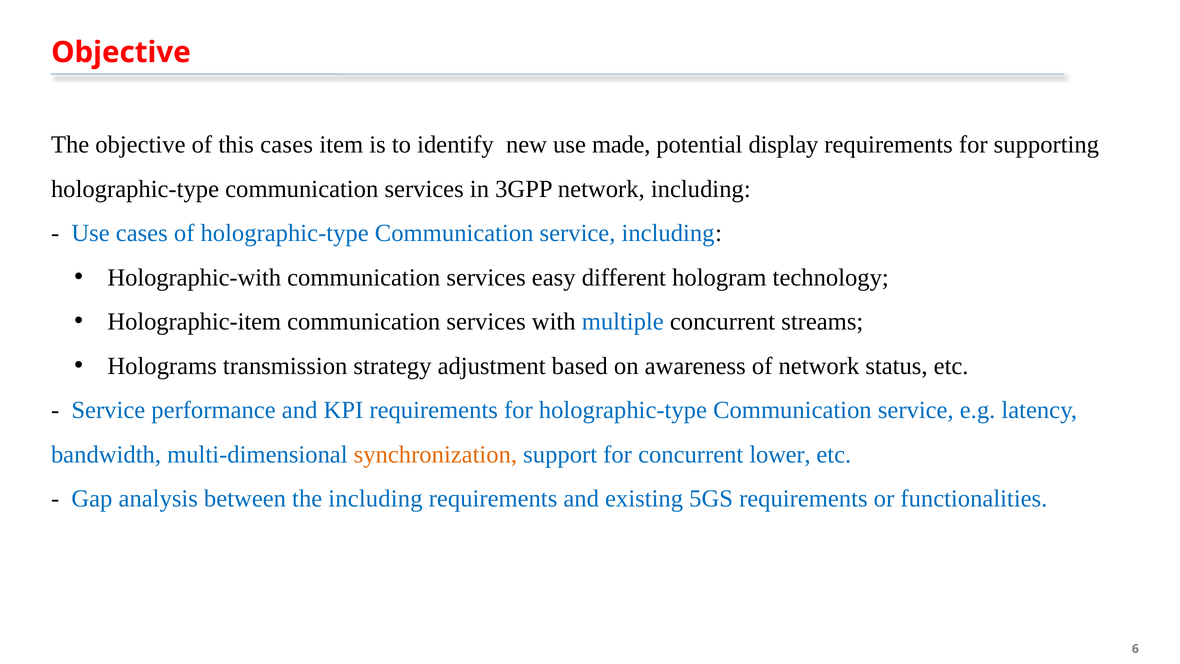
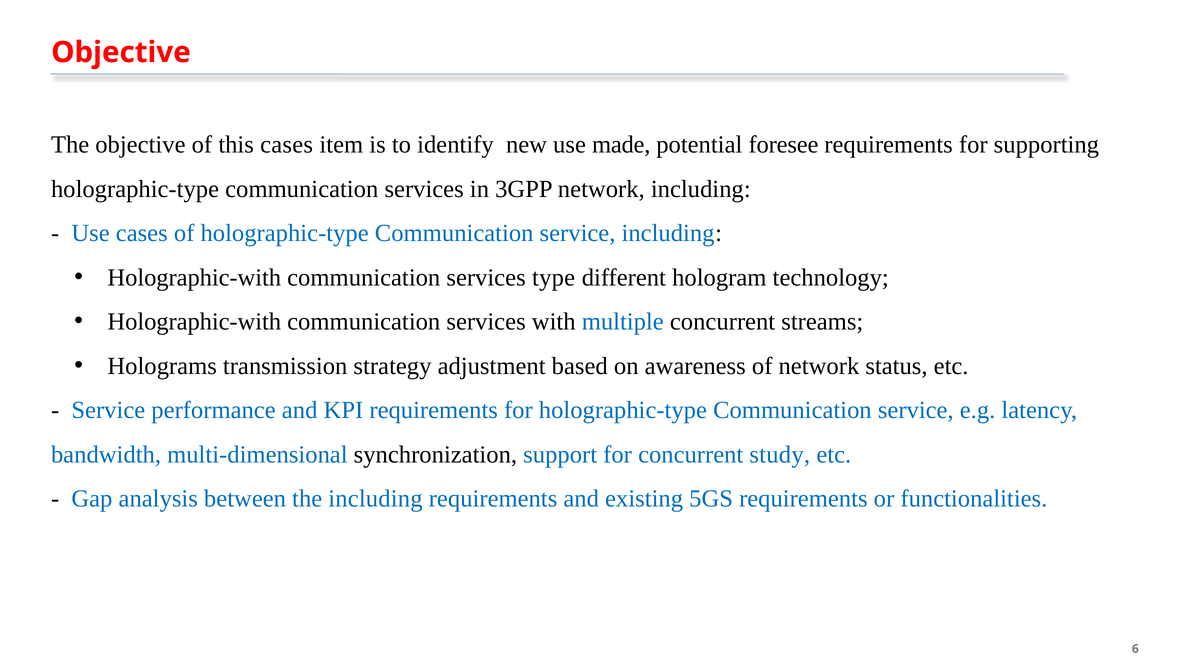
display: display -> foresee (783, 145)
easy: easy -> type (554, 277)
Holographic-item: Holographic-item -> Holographic-with (194, 322)
synchronization colour: orange -> black (435, 454)
lower: lower -> study (780, 454)
